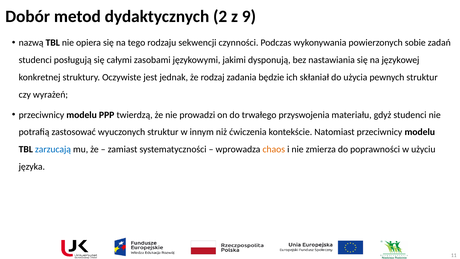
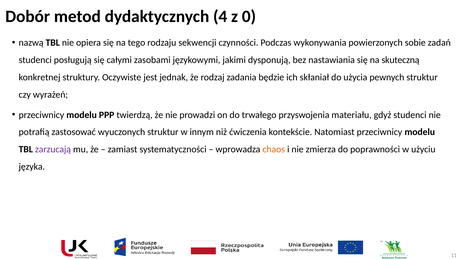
2: 2 -> 4 (220, 16)
9: 9 -> 0 (249, 16)
językowej: językowej -> skuteczną (400, 60)
zarzucają colour: blue -> purple (53, 149)
